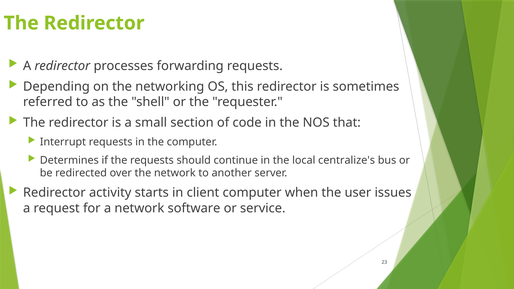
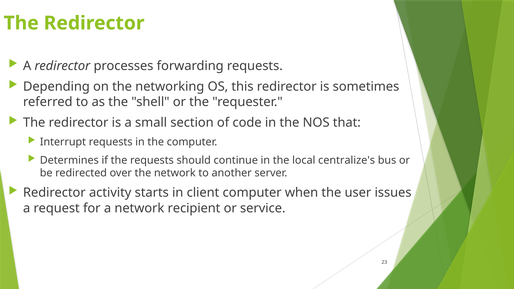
software: software -> recipient (194, 208)
